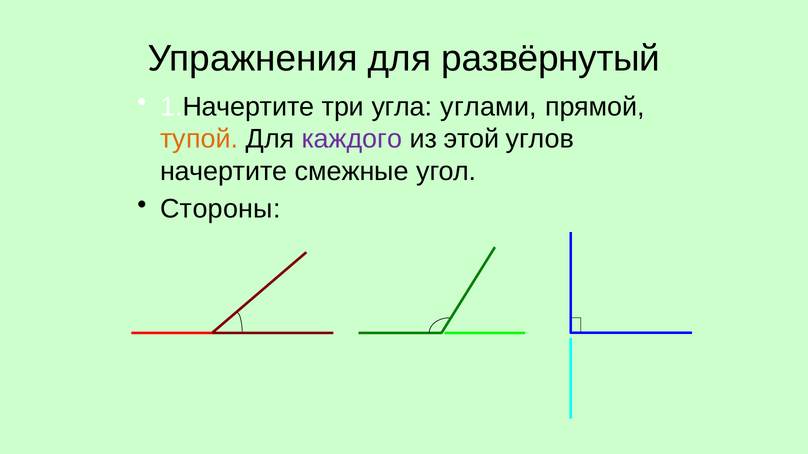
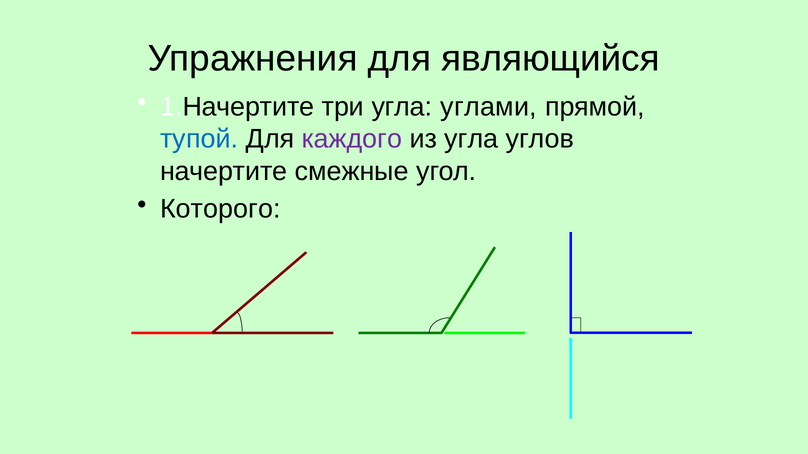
развёрнутый: развёрнутый -> являющийся (551, 59)
тупой colour: orange -> blue (199, 139)
из этой: этой -> угла (471, 139)
Стороны: Стороны -> Которого (220, 209)
